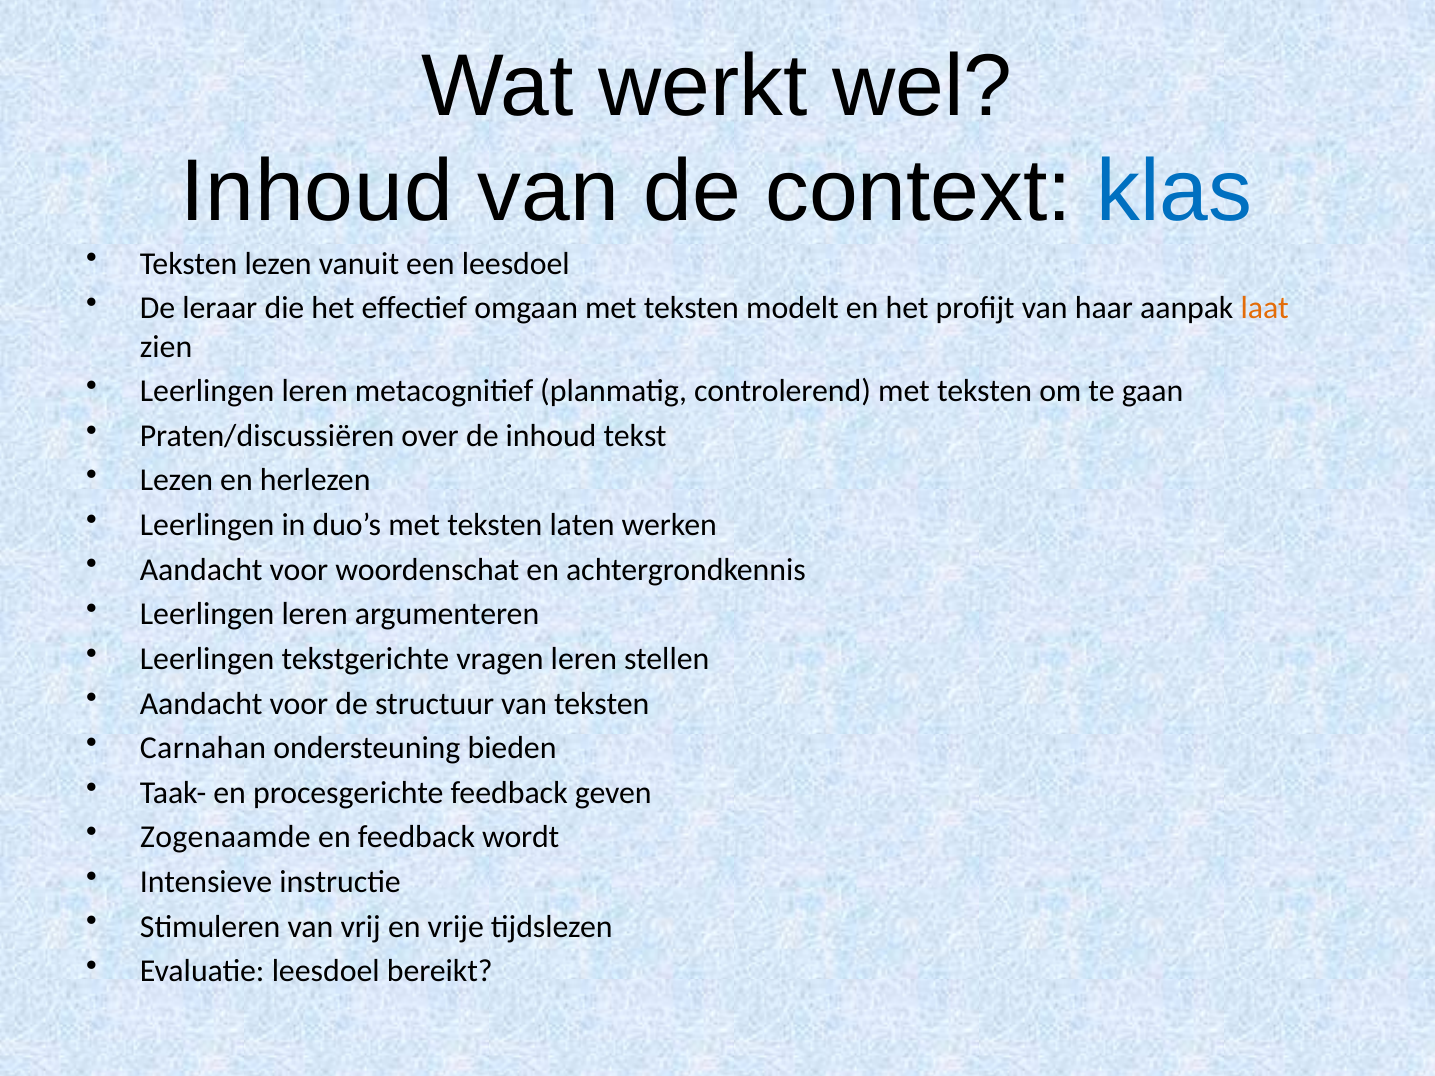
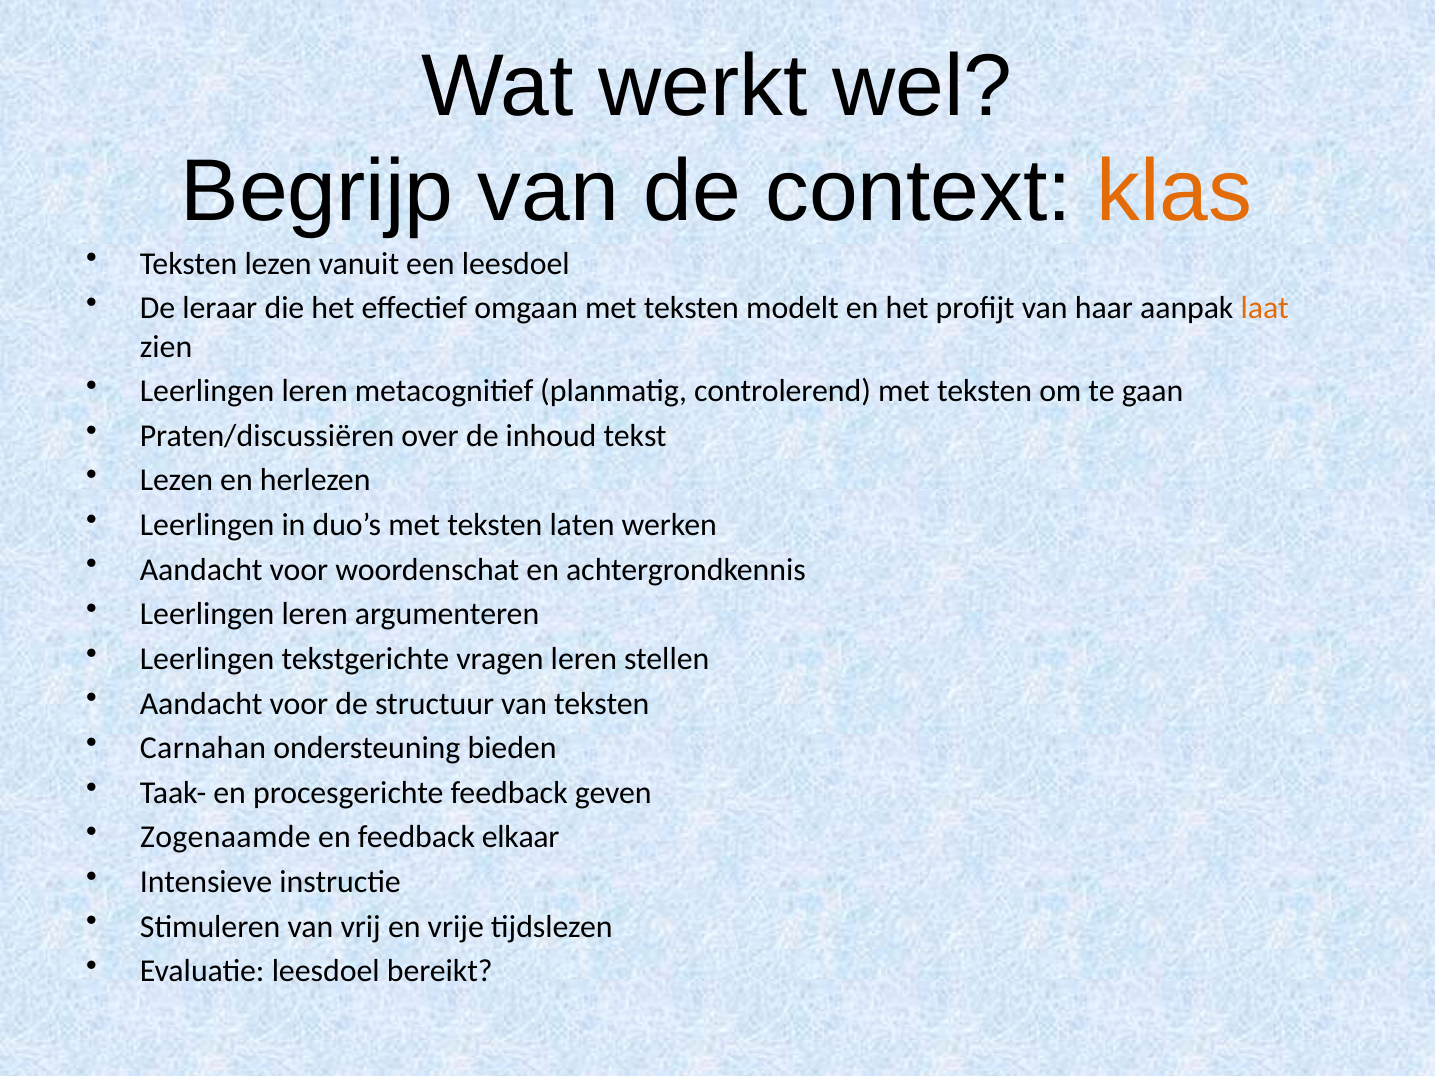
Inhoud: Inhoud -> Begrijp (317, 192)
klas colour: blue -> orange (1174, 192)
wordt: wordt -> elkaar (521, 838)
